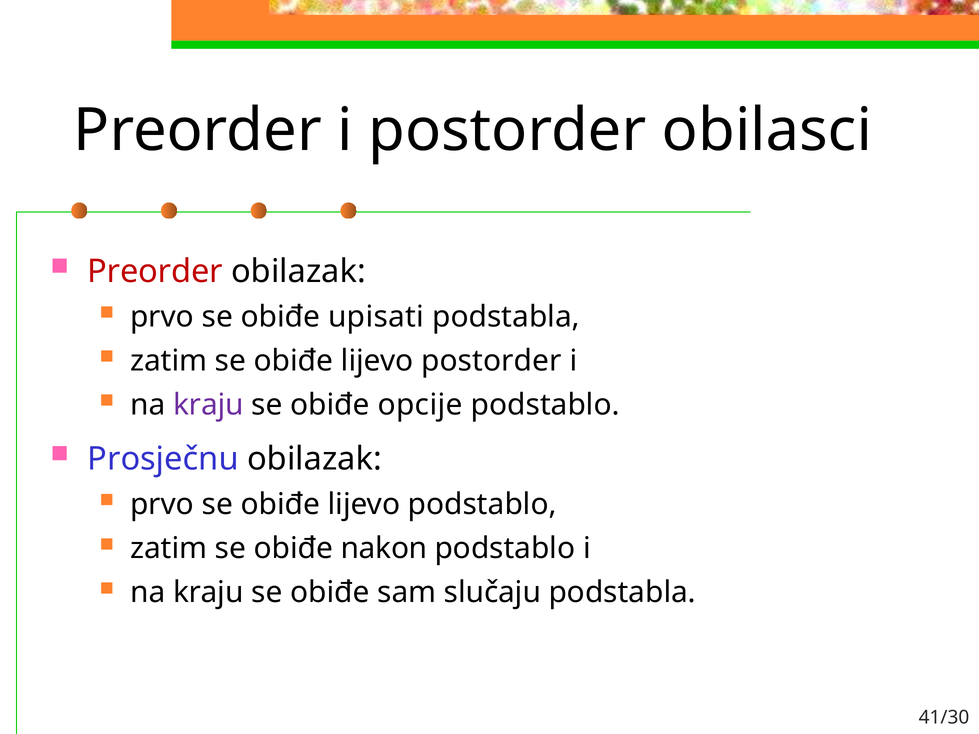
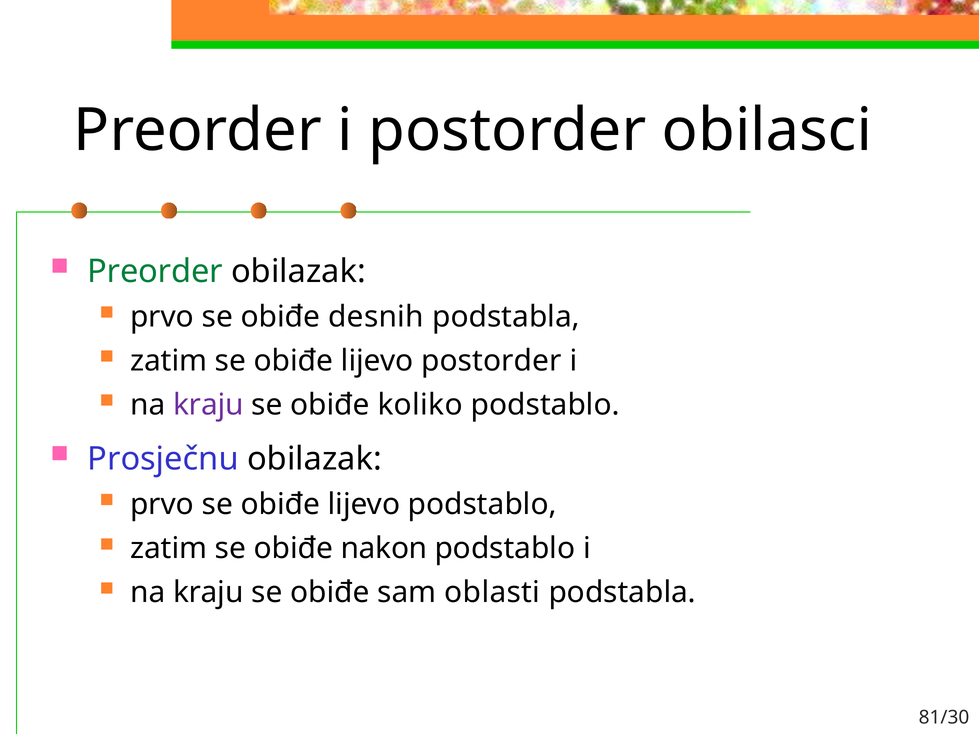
Preorder colour: red -> green (155, 271)
upisati: upisati -> desnih (376, 317)
opcije: opcije -> koliko (420, 405)
slučaju: slučaju -> oblasti (492, 593)
41/30: 41/30 -> 81/30 (944, 718)
